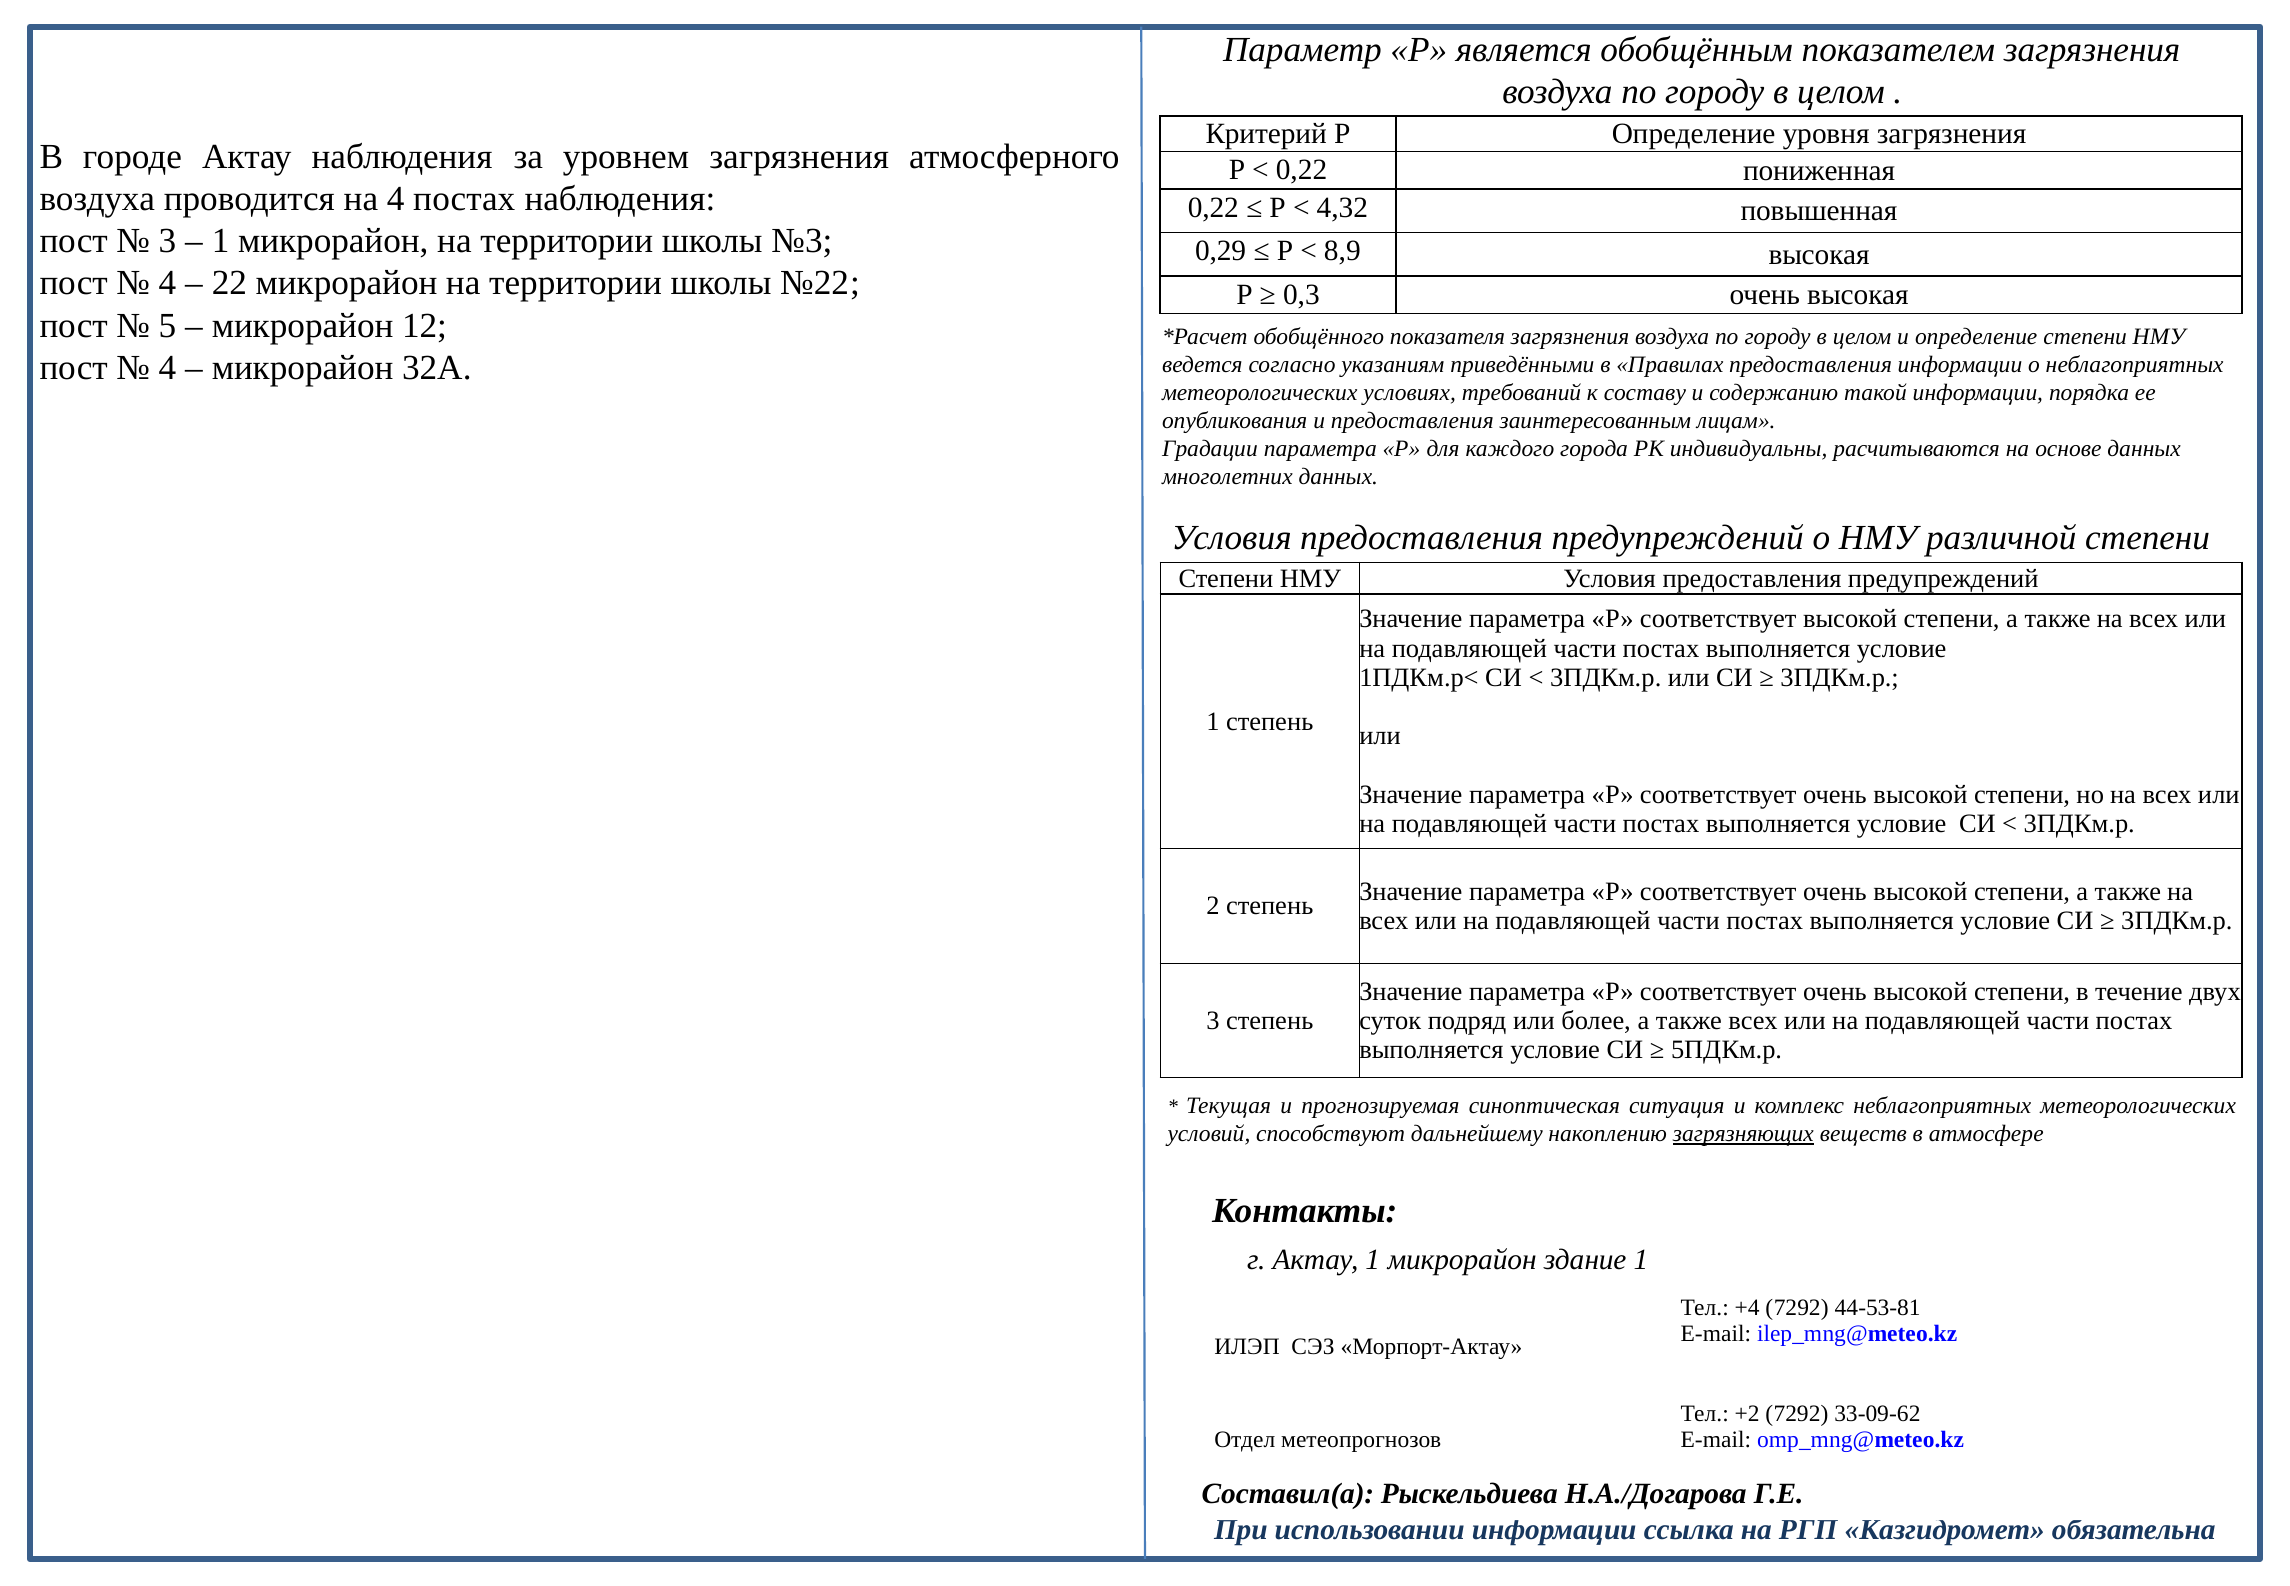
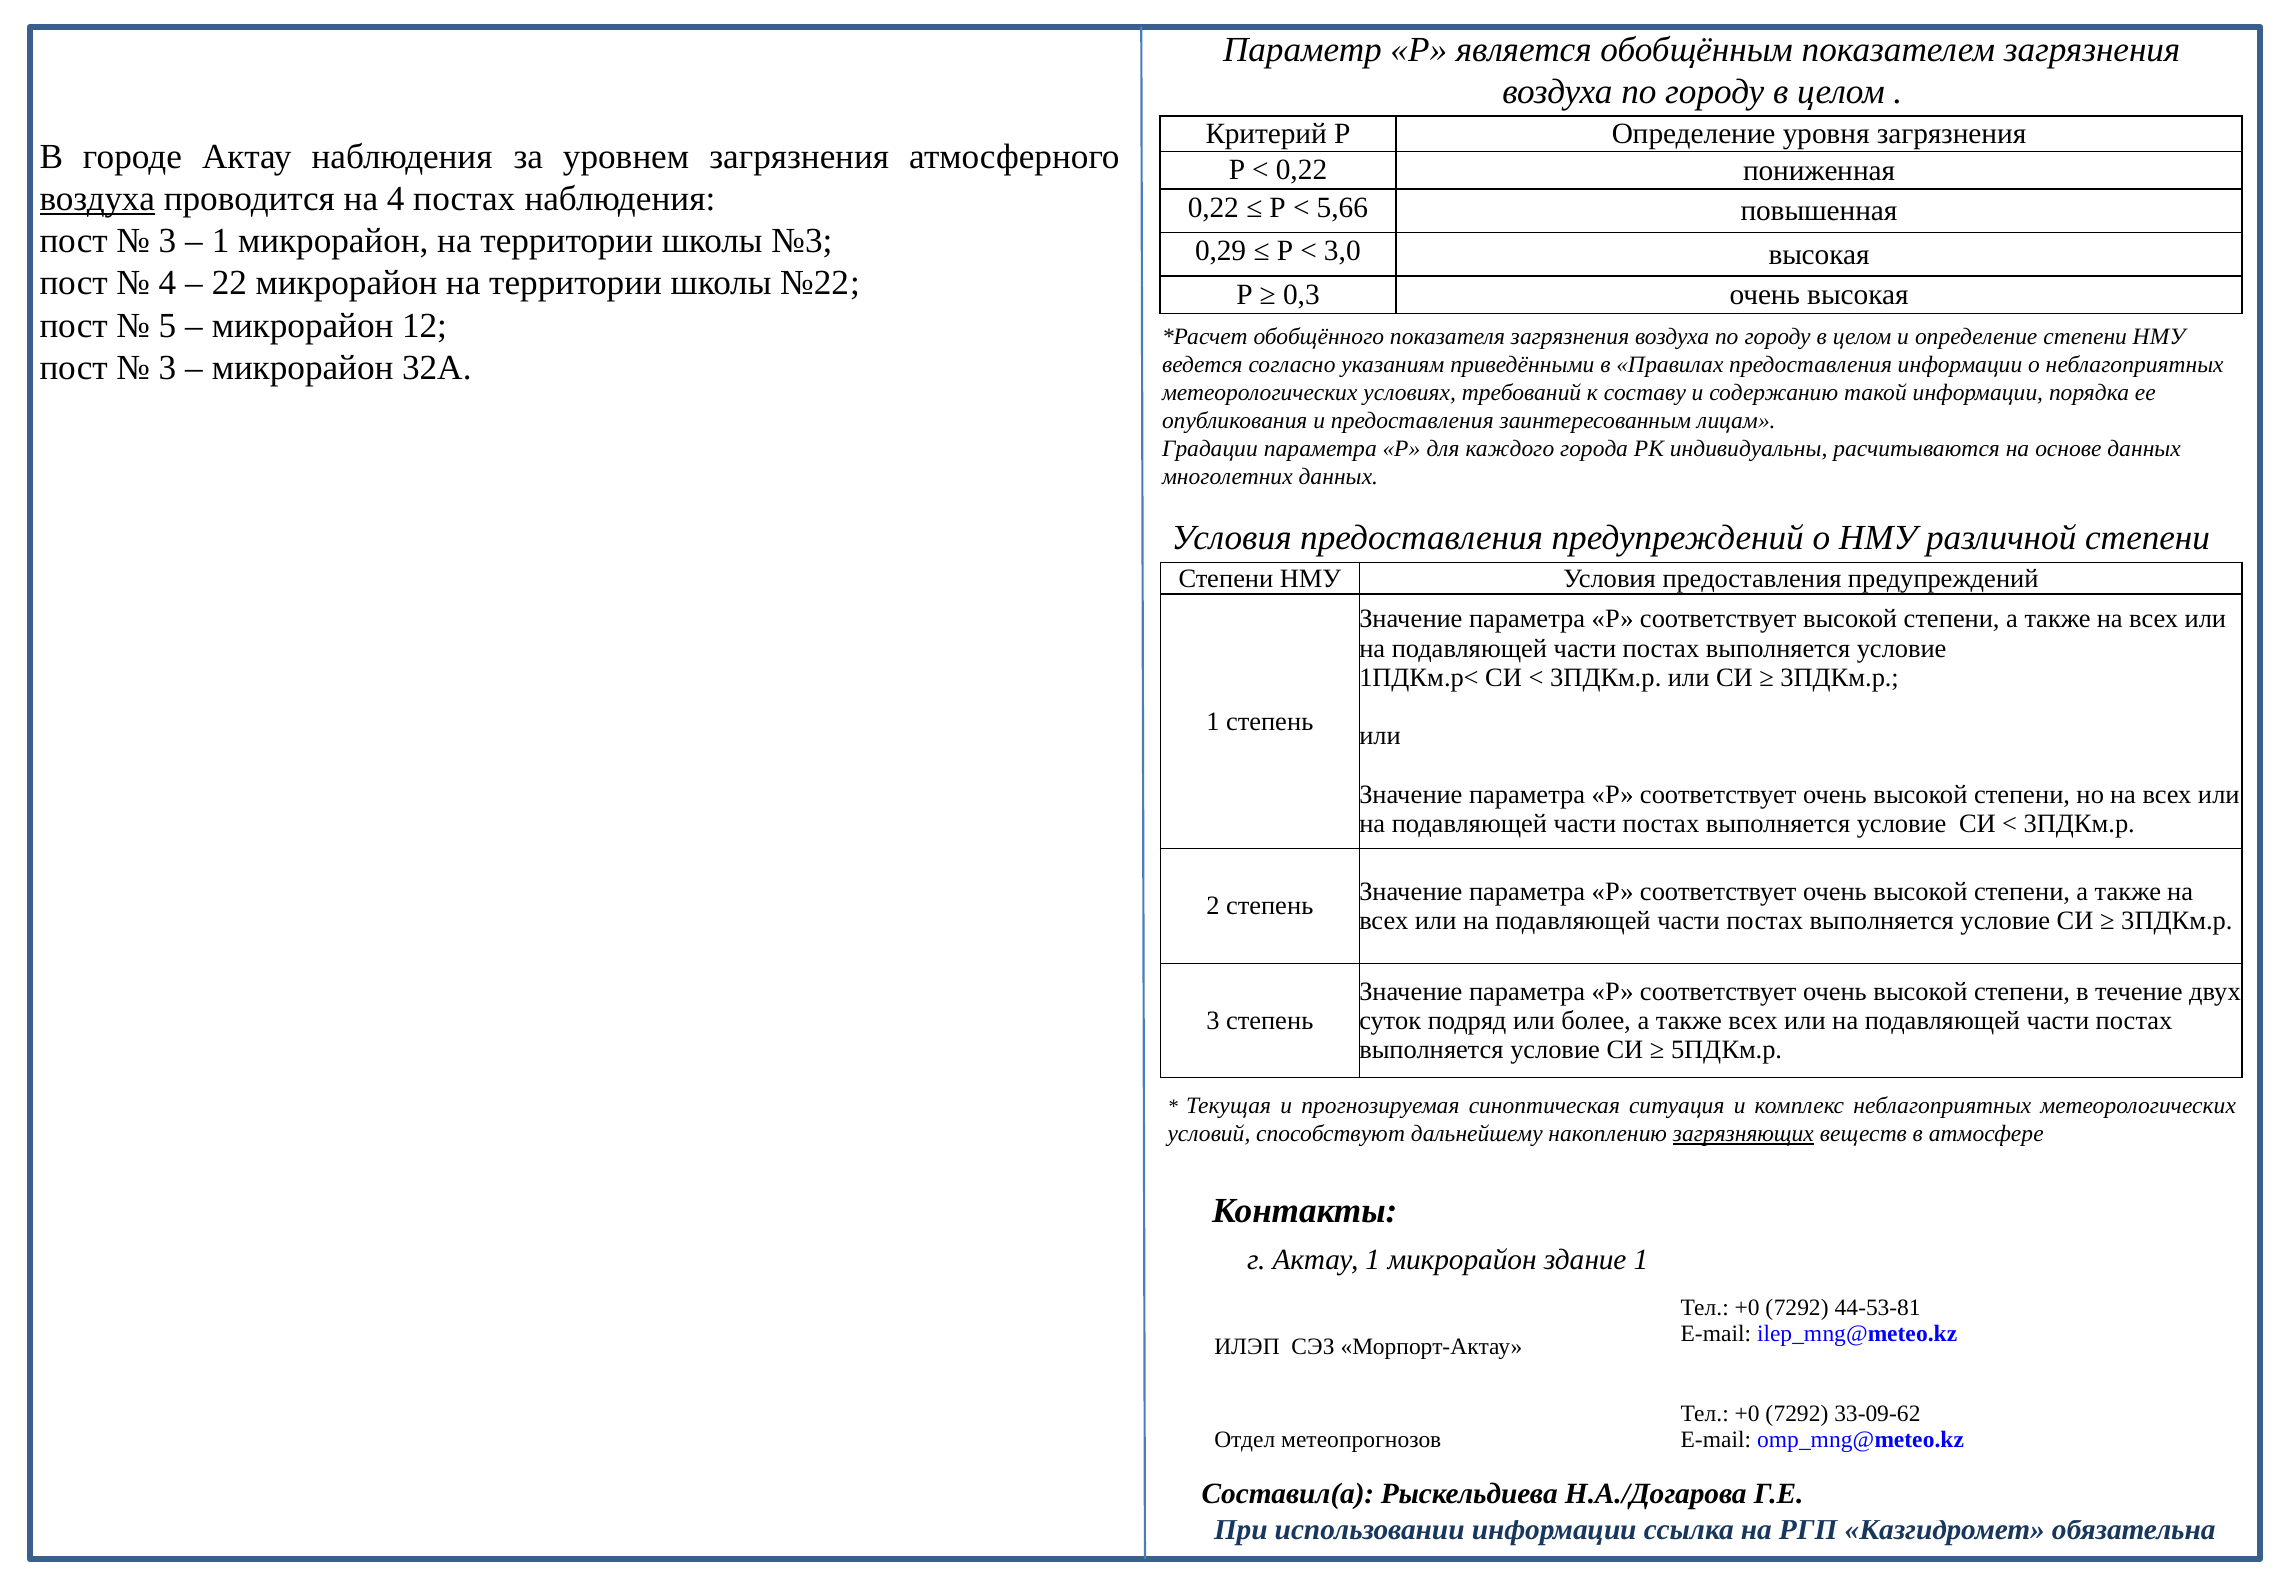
воздуха underline: none -> present (97, 199)
4,32: 4,32 -> 5,66 (1342, 208)
8,9: 8,9 -> 3,0 (1342, 251)
4: 4 -> 3 (168, 368)
+4: +4 -> +0 (1747, 1307)
+2: +2 -> +0 (1747, 1413)
